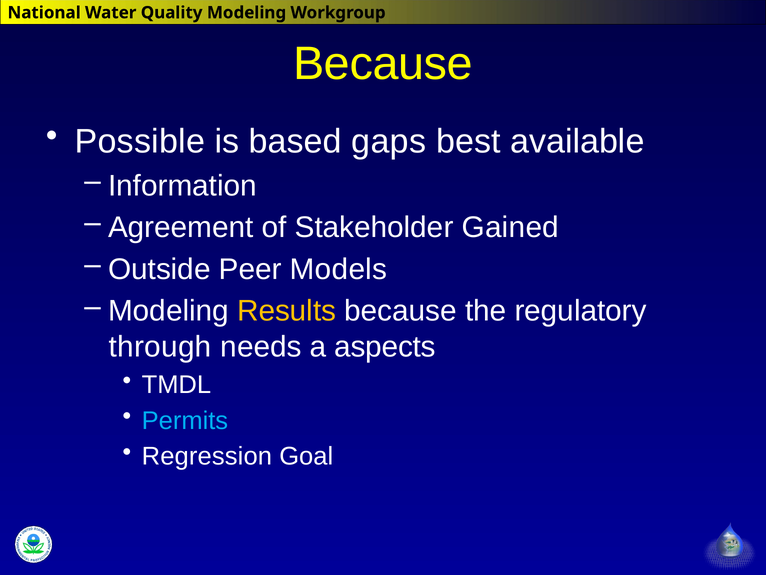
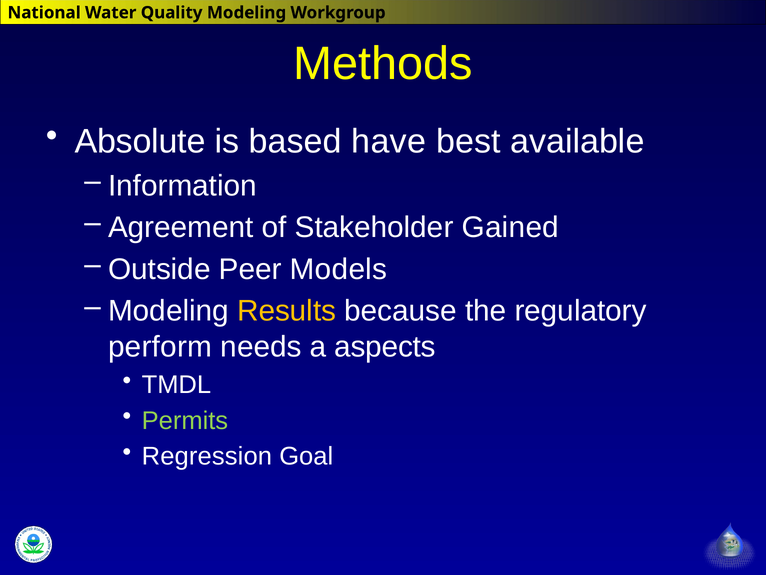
Because: Because -> Methods (383, 64)
Possible: Possible -> Absolute (140, 142)
gaps: gaps -> have (389, 142)
through: through -> perform (160, 347)
Permits colour: light blue -> light green (185, 420)
